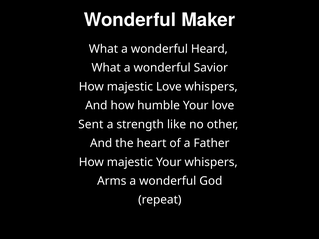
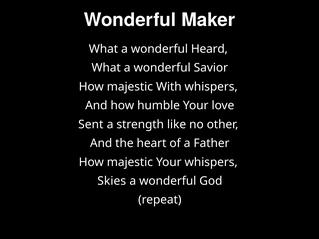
majestic Love: Love -> With (169, 87)
Arms: Arms -> Skies (112, 181)
